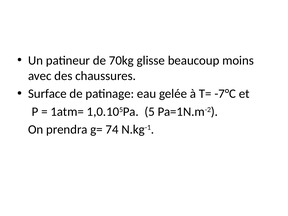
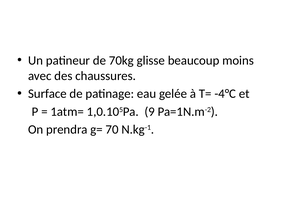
-7°C: -7°C -> -4°C (225, 94)
5: 5 -> 9 (150, 112)
74: 74 -> 70 (112, 130)
